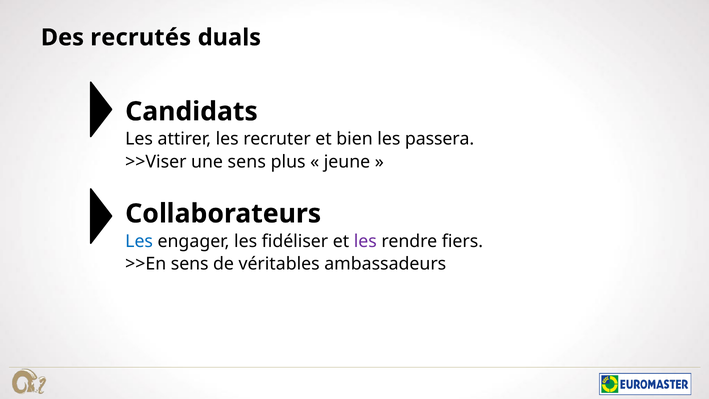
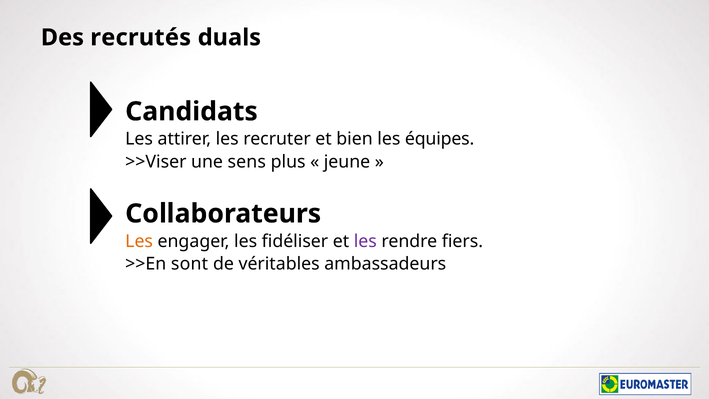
passera: passera -> équipes (440, 139)
Les colour: blue -> orange (139, 241)
>>En sens: sens -> sont (190, 264)
